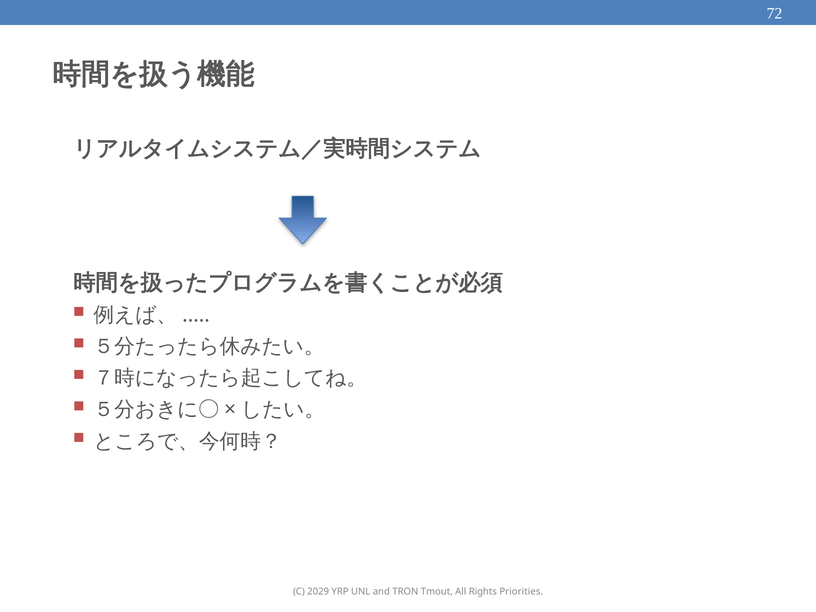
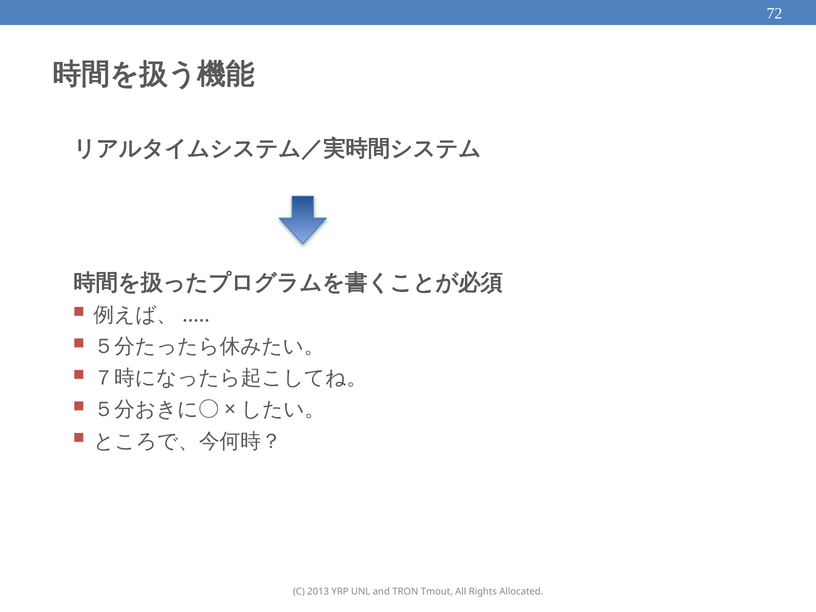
2029: 2029 -> 2013 (318, 592)
Priorities: Priorities -> Allocated (521, 592)
